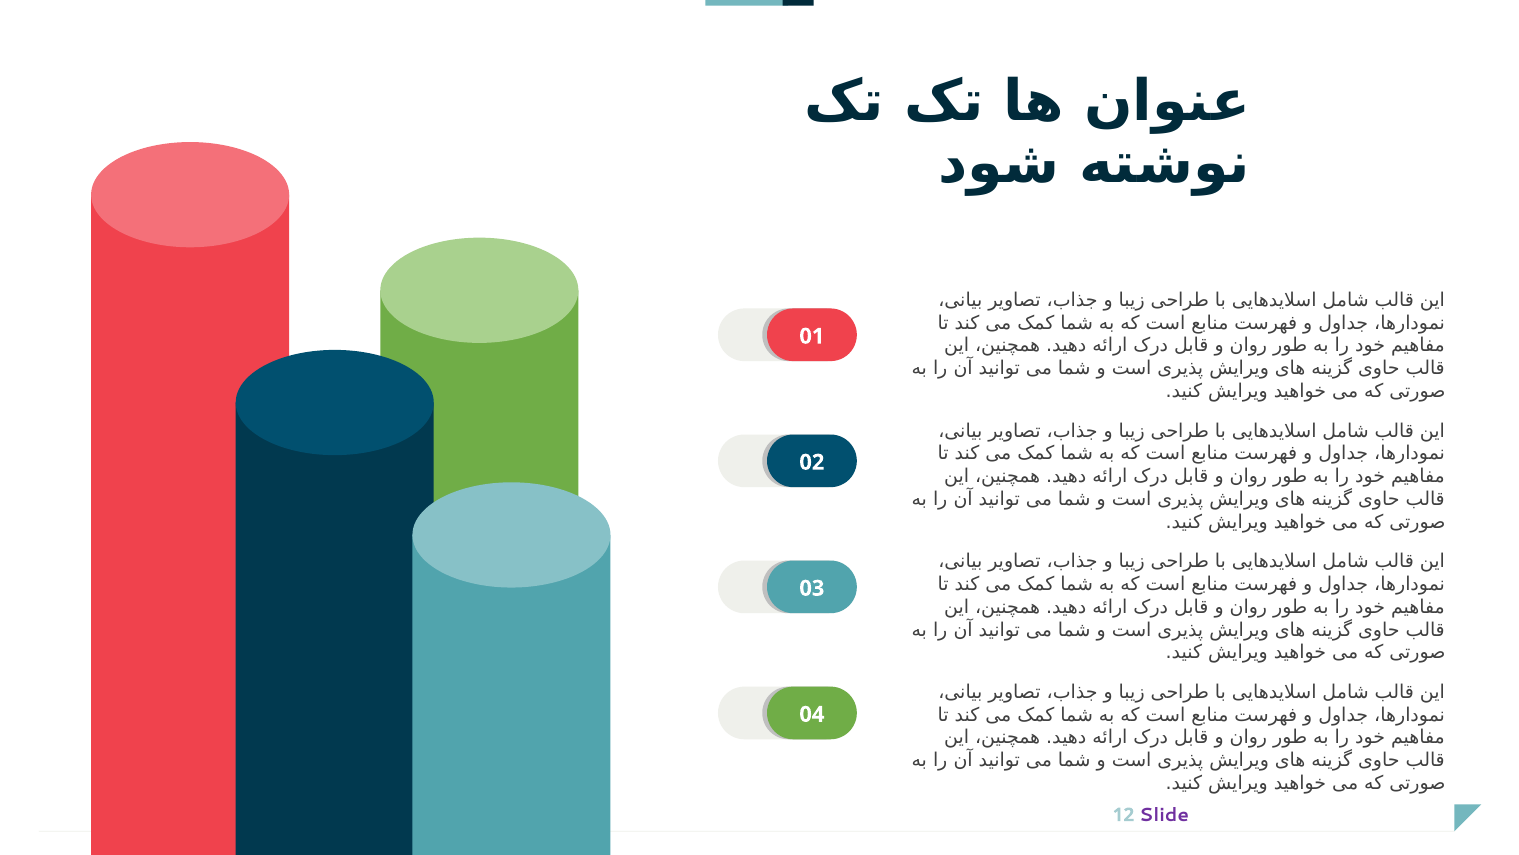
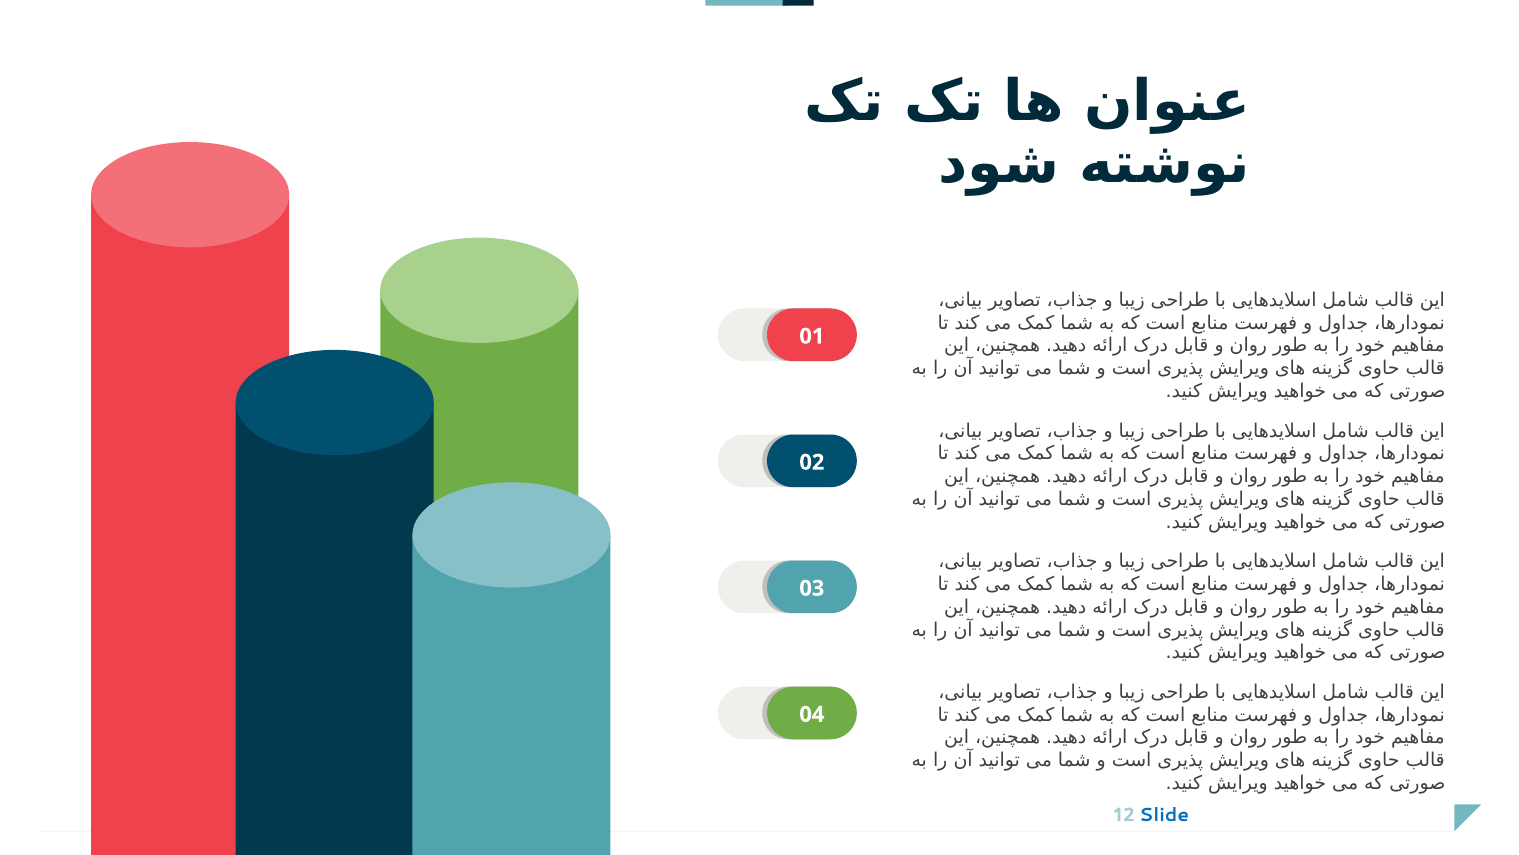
Slide colour: purple -> blue (1164, 814)
